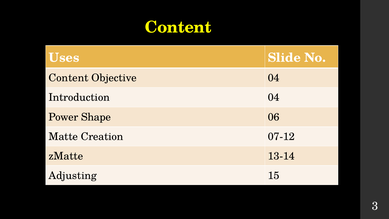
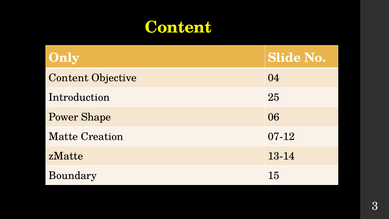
Uses: Uses -> Only (64, 58)
Introduction 04: 04 -> 25 (274, 97)
Adjusting: Adjusting -> Boundary (73, 175)
